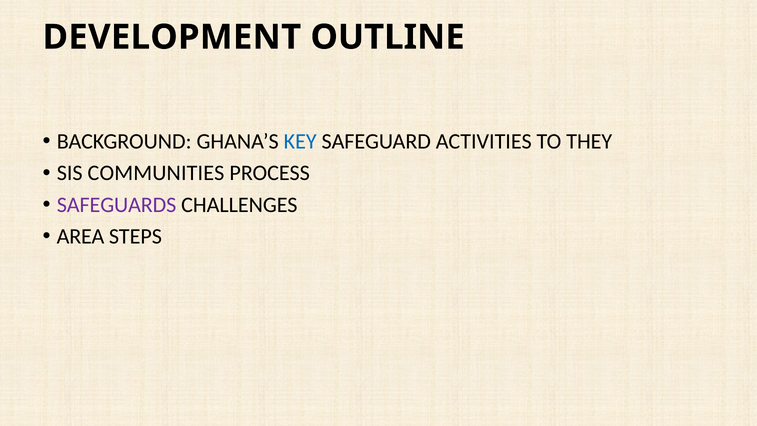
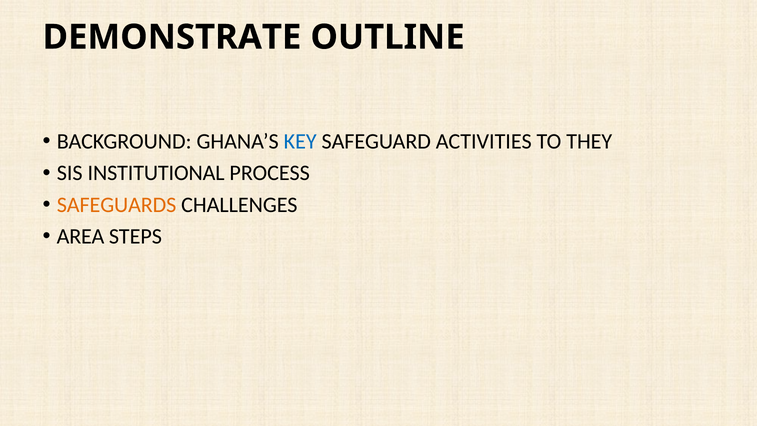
DEVELOPMENT: DEVELOPMENT -> DEMONSTRATE (172, 37)
COMMUNITIES: COMMUNITIES -> INSTITUTIONAL (156, 173)
SAFEGUARDS colour: purple -> orange (117, 205)
